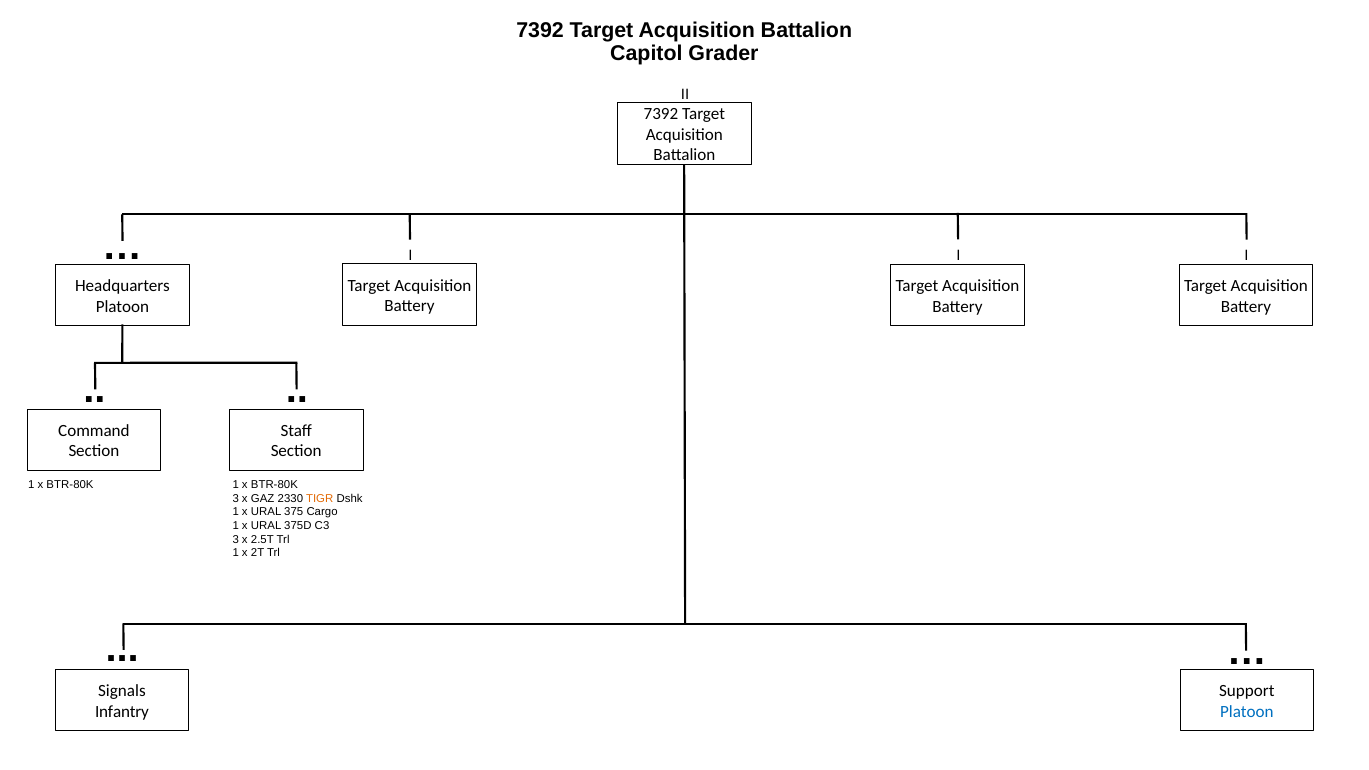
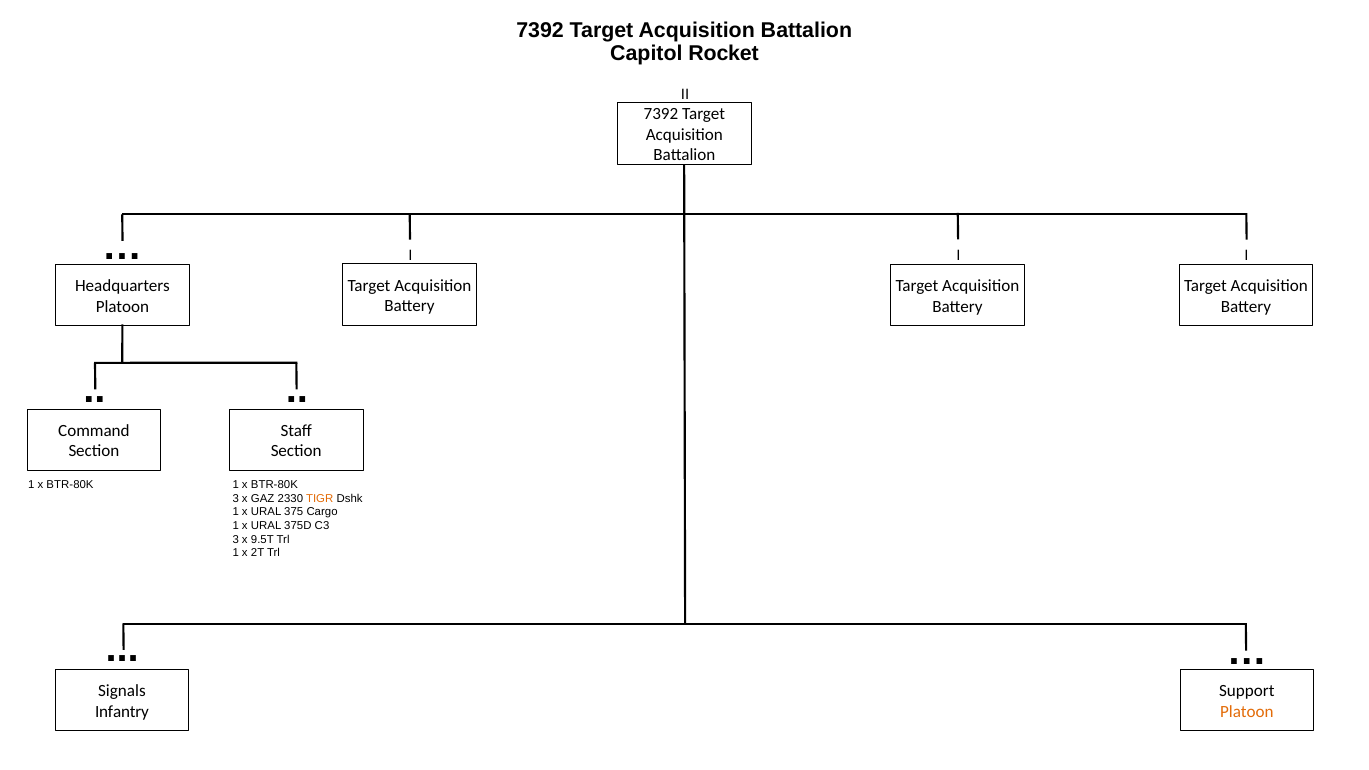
Grader: Grader -> Rocket (724, 54)
2.5T: 2.5T -> 9.5T (262, 539)
Platoon colour: blue -> orange (1247, 712)
